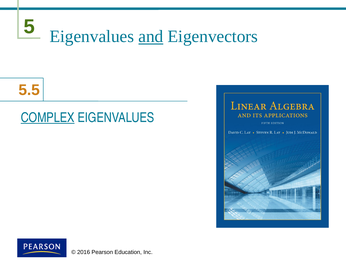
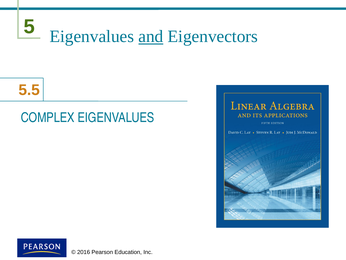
COMPLEX underline: present -> none (48, 117)
